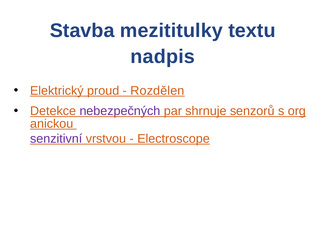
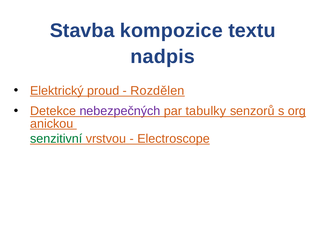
mezititulky: mezititulky -> kompozice (171, 31)
shrnuje: shrnuje -> tabulky (206, 111)
senzitivní colour: purple -> green (56, 139)
